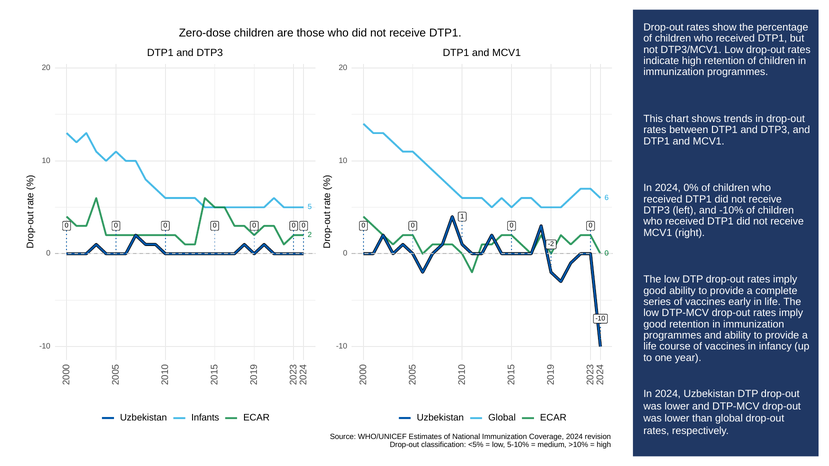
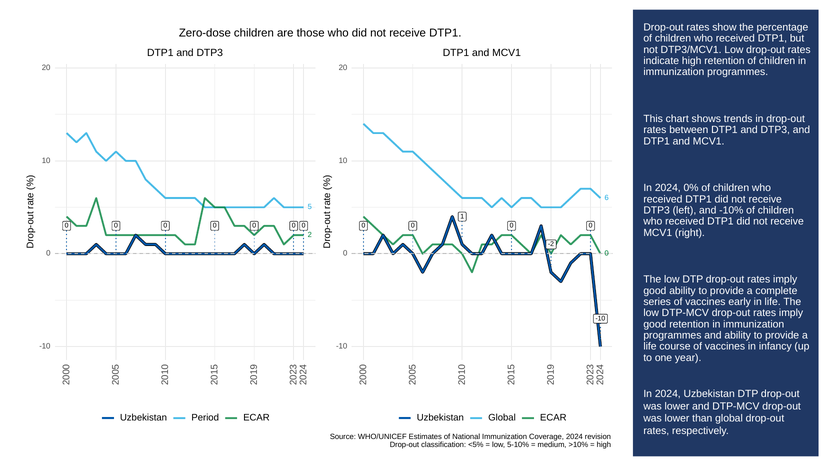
Infants: Infants -> Period (205, 418)
